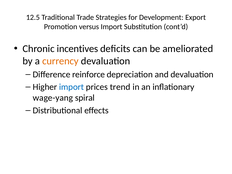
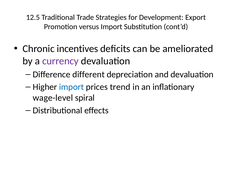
currency colour: orange -> purple (60, 61)
reinforce: reinforce -> different (89, 74)
wage-yang: wage-yang -> wage-level (53, 98)
